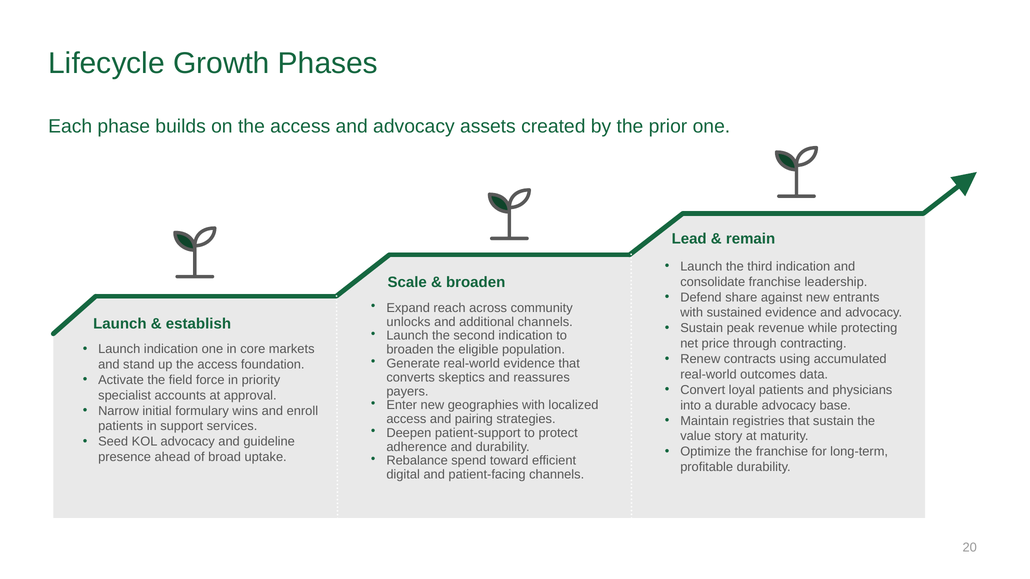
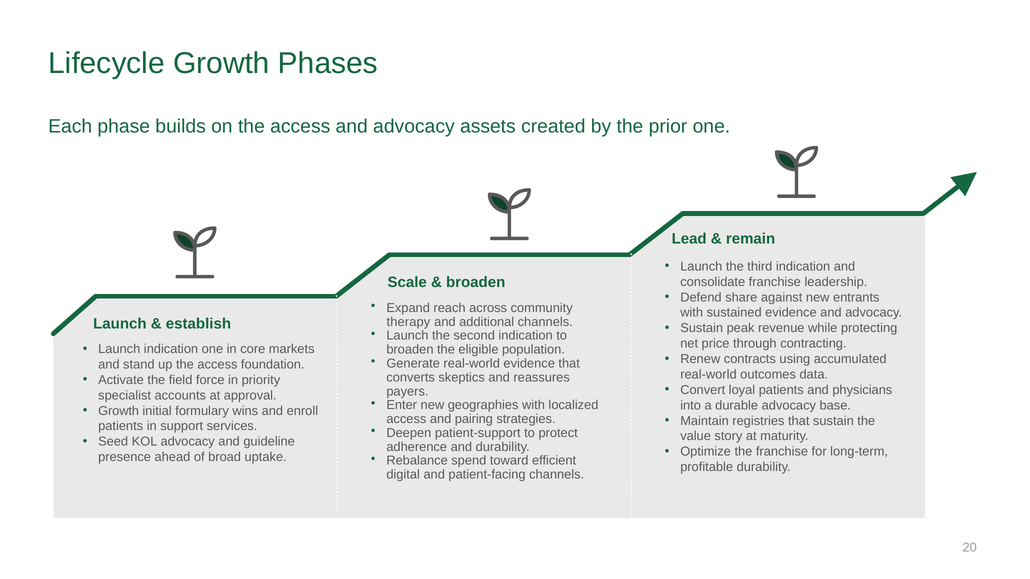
unlocks: unlocks -> therapy (408, 322)
Narrow: Narrow -> Growth (119, 411)
